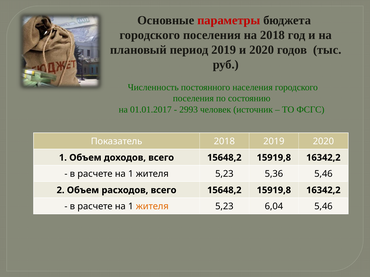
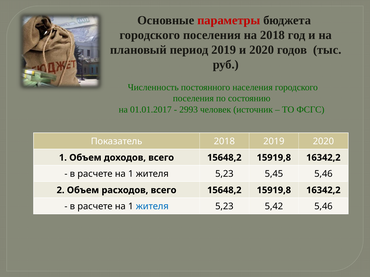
5,36: 5,36 -> 5,45 (274, 174)
жителя colour: orange -> blue (152, 207)
6,04: 6,04 -> 5,42 (274, 207)
